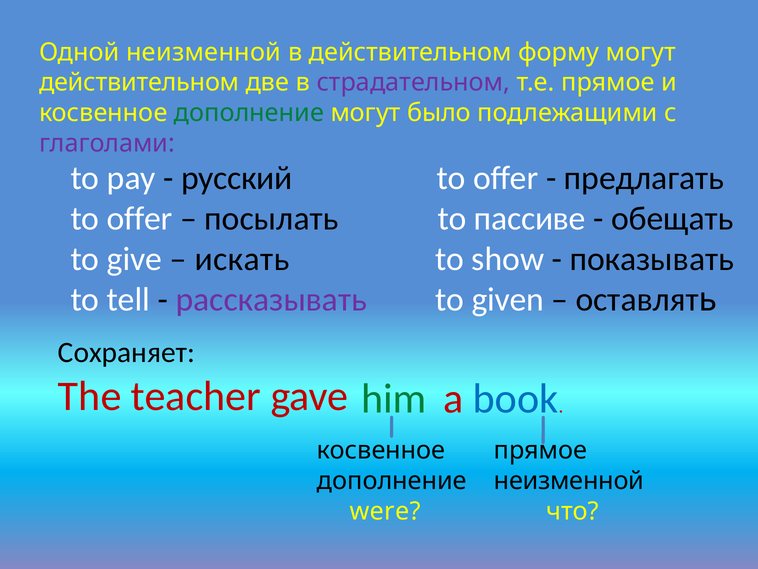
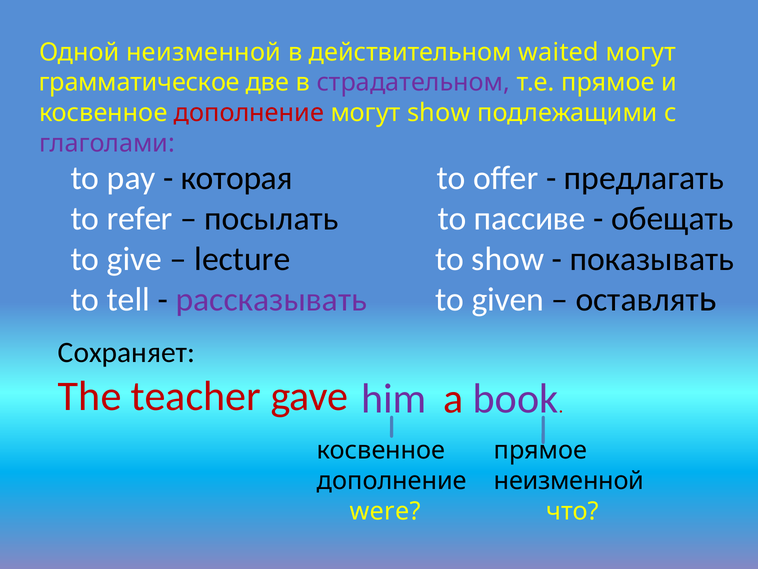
форму: форму -> waited (559, 52)
действительном: действительном -> грамматическое (139, 83)
дополнение colour: green -> red (249, 113)
могут было: было -> show (439, 113)
русский: русский -> которая (237, 178)
offer: offer -> refer (140, 218)
искать: искать -> lecture (242, 259)
him colour: green -> purple (394, 398)
book colour: blue -> purple (516, 398)
